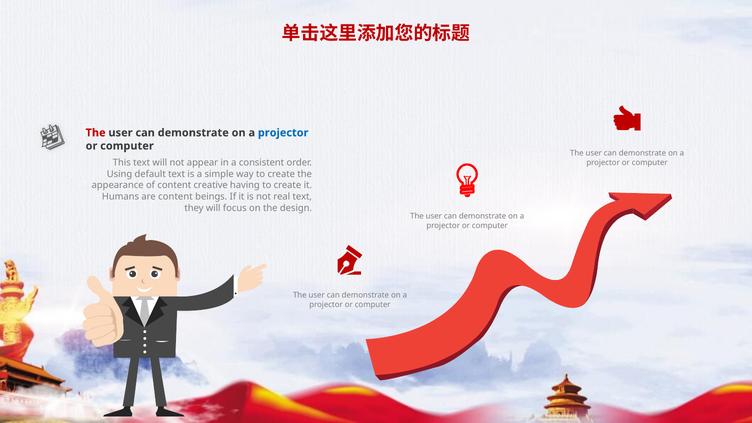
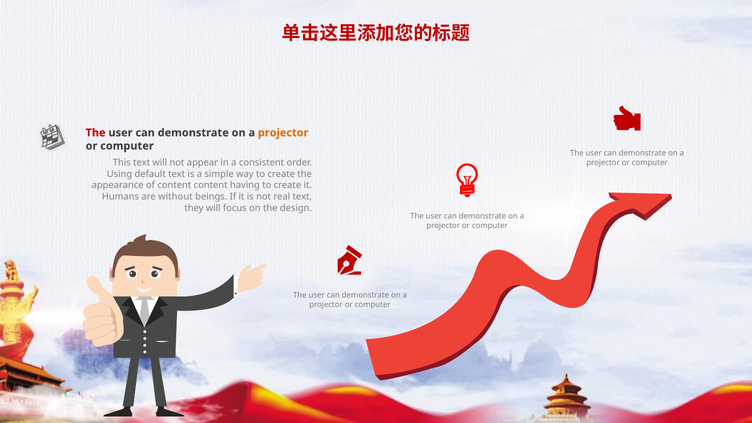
projector colour: blue -> orange (283, 133)
content creative: creative -> content (211, 185)
are content: content -> without (175, 197)
